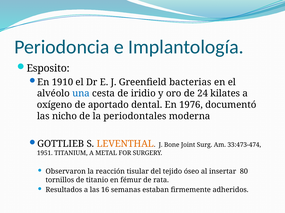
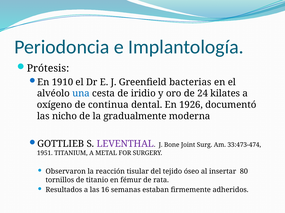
Esposito: Esposito -> Prótesis (48, 69)
aportado: aportado -> continua (108, 105)
1976: 1976 -> 1926 (191, 105)
periodontales: periodontales -> gradualmente (135, 117)
LEVENTHAL colour: orange -> purple (125, 144)
